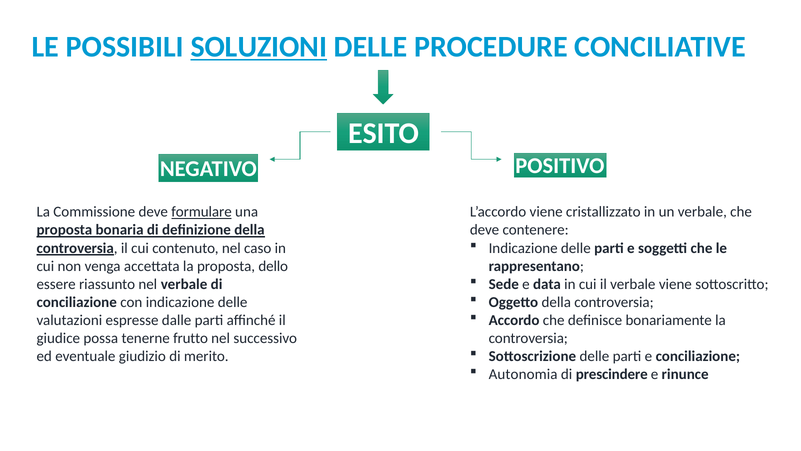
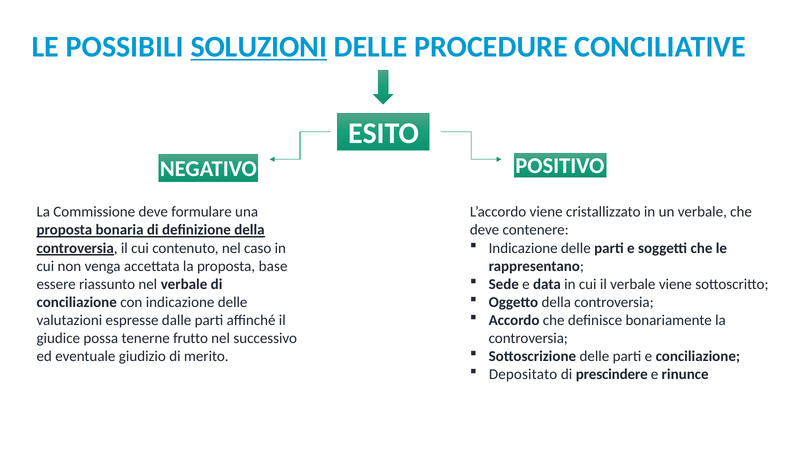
formulare underline: present -> none (202, 212)
dello: dello -> base (273, 266)
Autonomia: Autonomia -> Depositato (523, 374)
